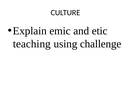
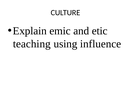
challenge: challenge -> influence (101, 44)
